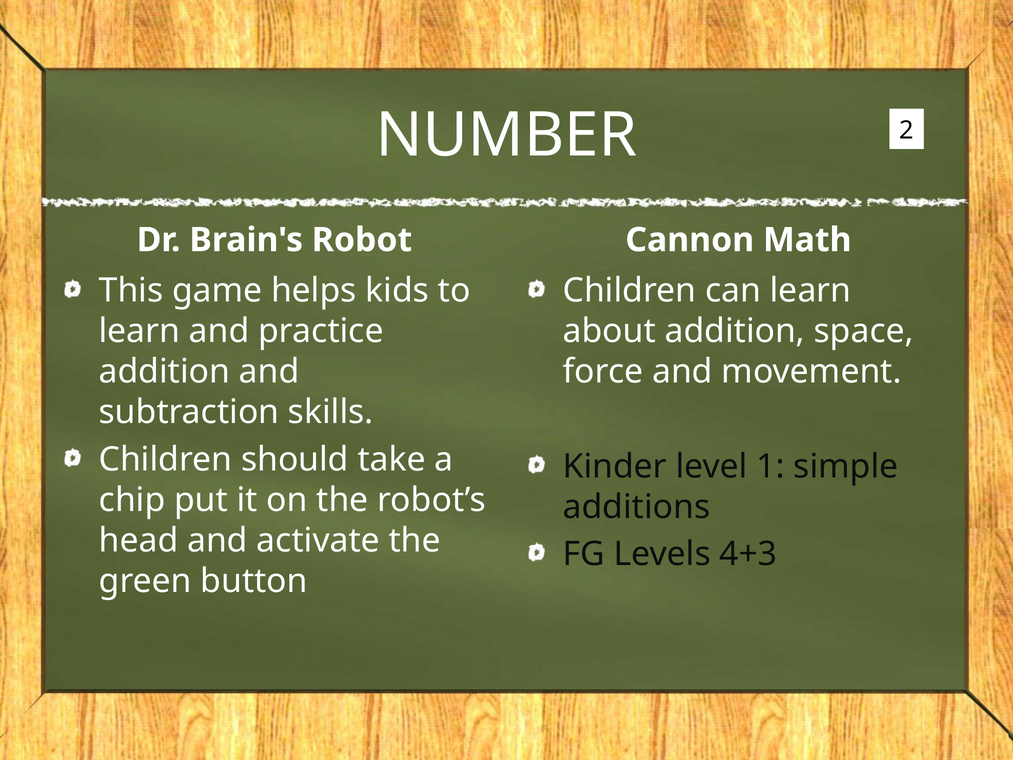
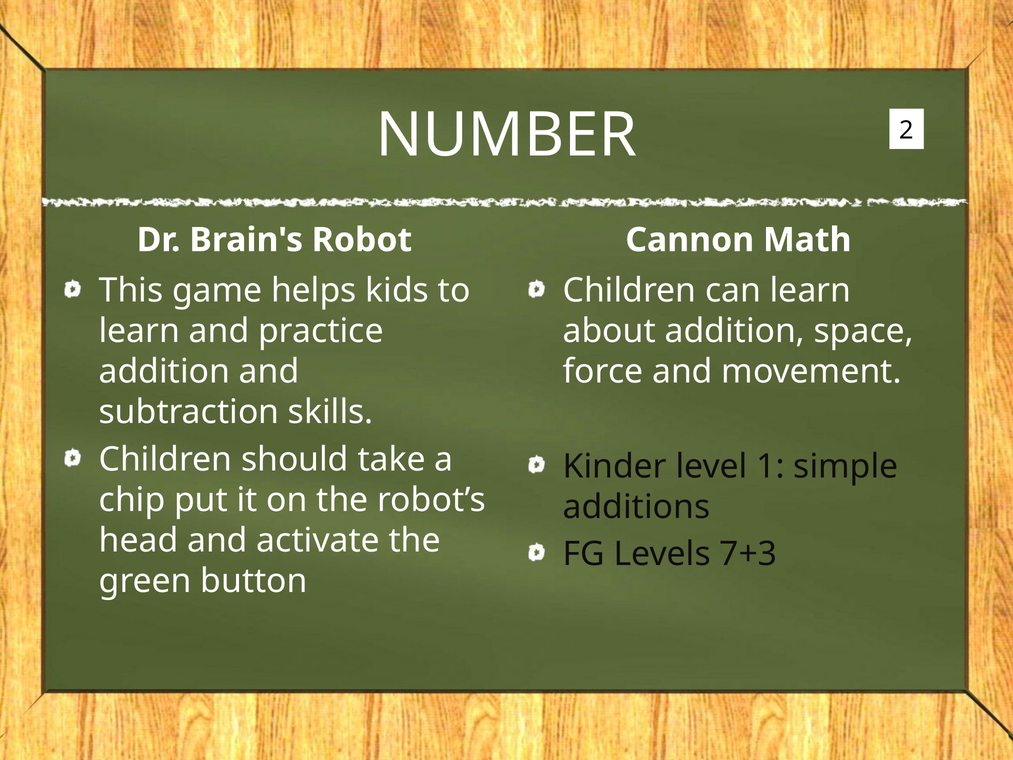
4+3: 4+3 -> 7+3 (748, 554)
